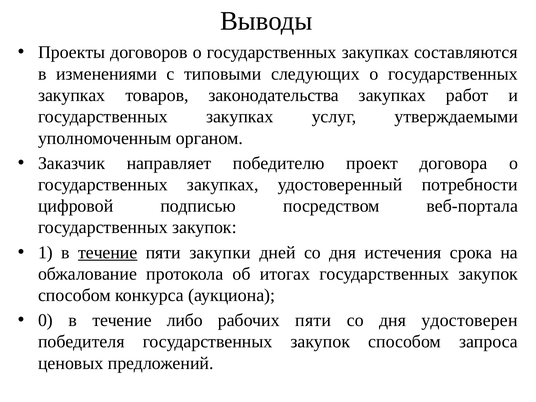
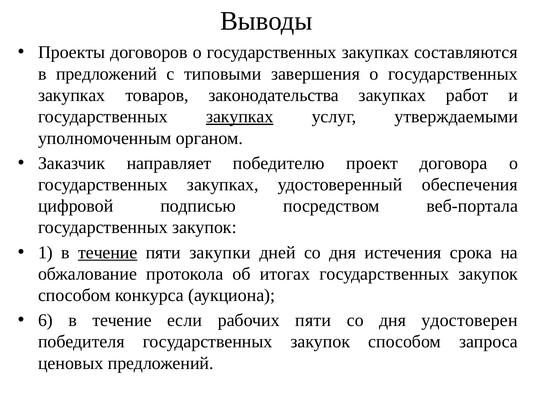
в изменениями: изменениями -> предложений (107, 74)
следующих: следующих -> завершения (315, 74)
закупках underline: none -> present (240, 117)
потребности: потребности -> обеспечения (470, 185)
0: 0 -> 6 (45, 320)
либо: либо -> если (185, 320)
